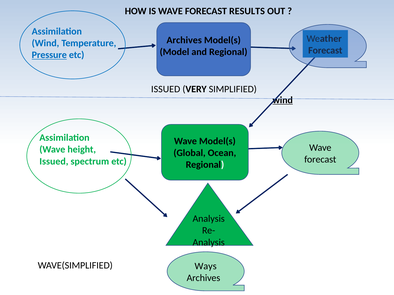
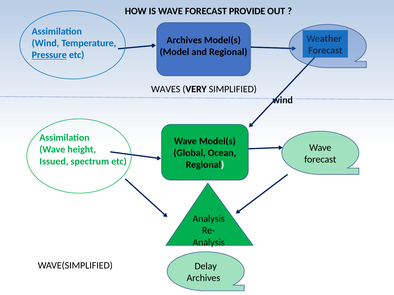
RESULTS: RESULTS -> PROVIDE (247, 11)
ISSUED: ISSUED -> WAVES (166, 89)
wind underline: present -> none (283, 100)
Ways: Ways -> Delay (206, 267)
